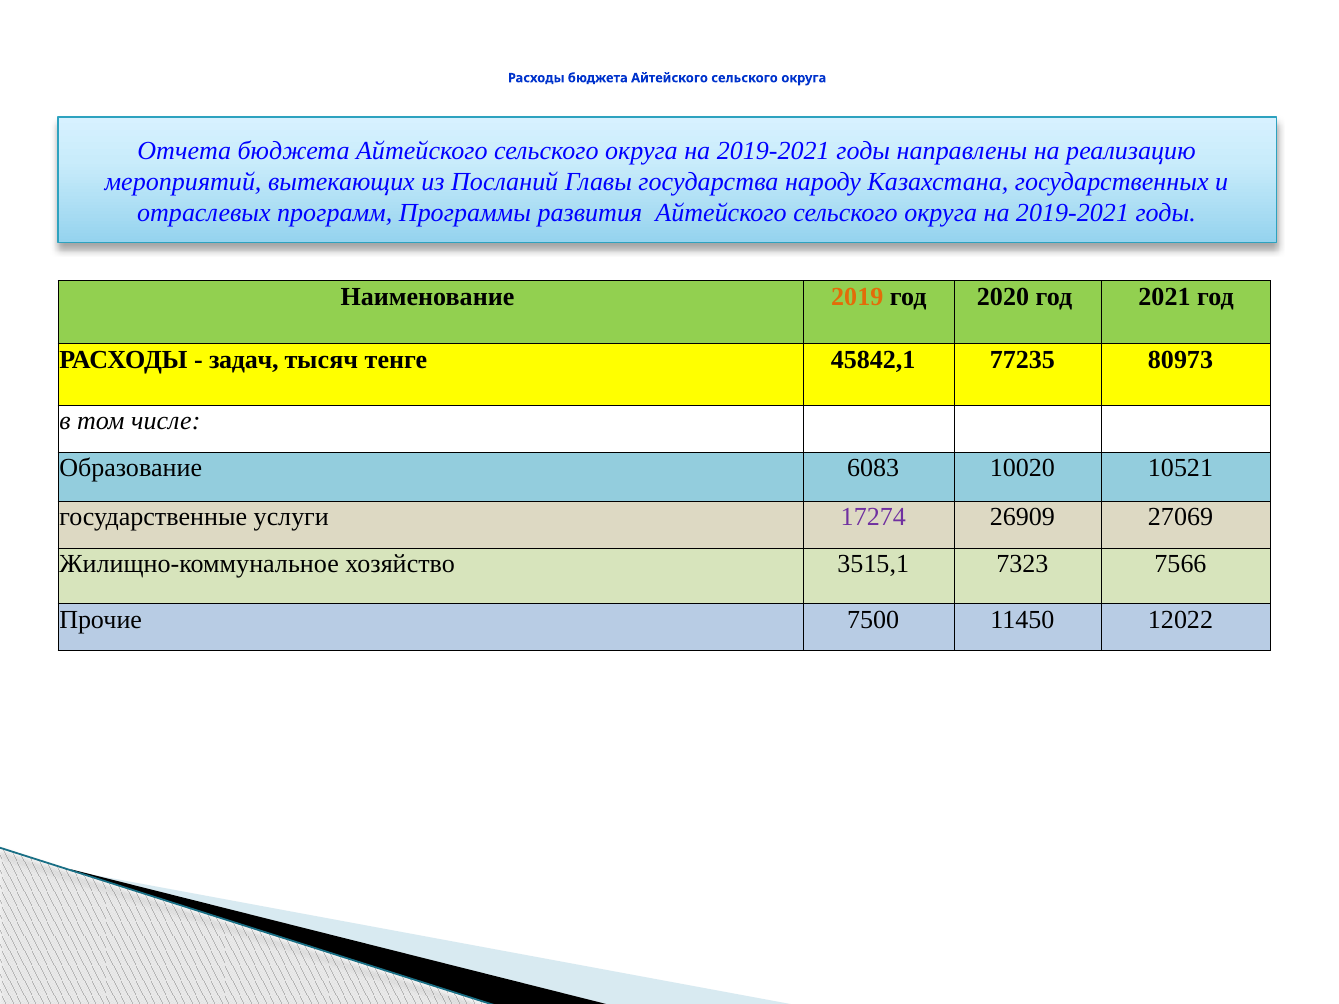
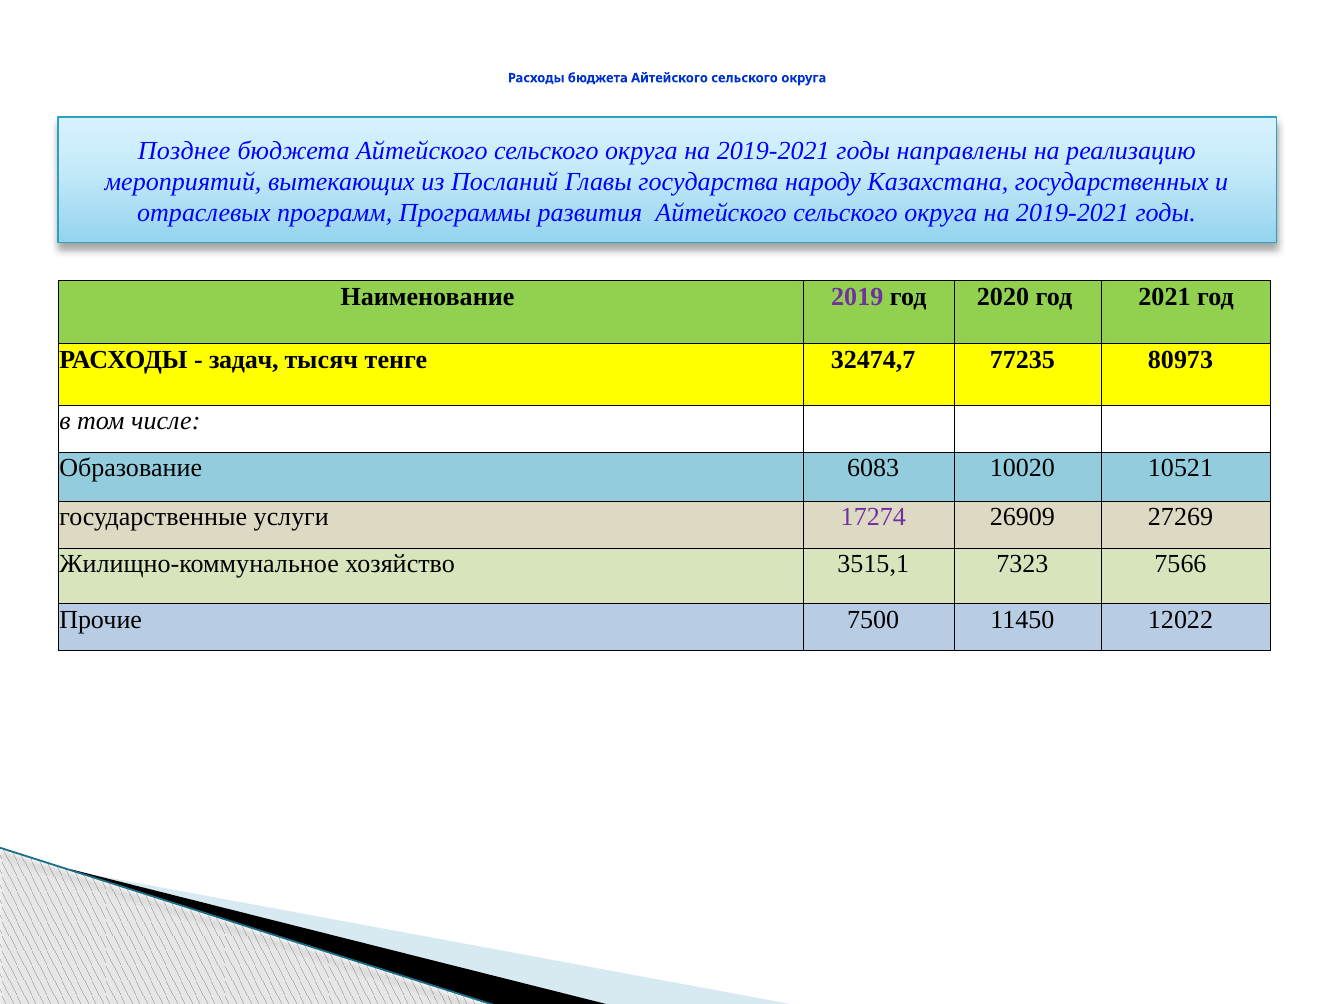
Отчета: Отчета -> Позднее (184, 151)
2019 colour: orange -> purple (857, 297)
45842,1: 45842,1 -> 32474,7 (873, 360)
27069: 27069 -> 27269 (1181, 517)
